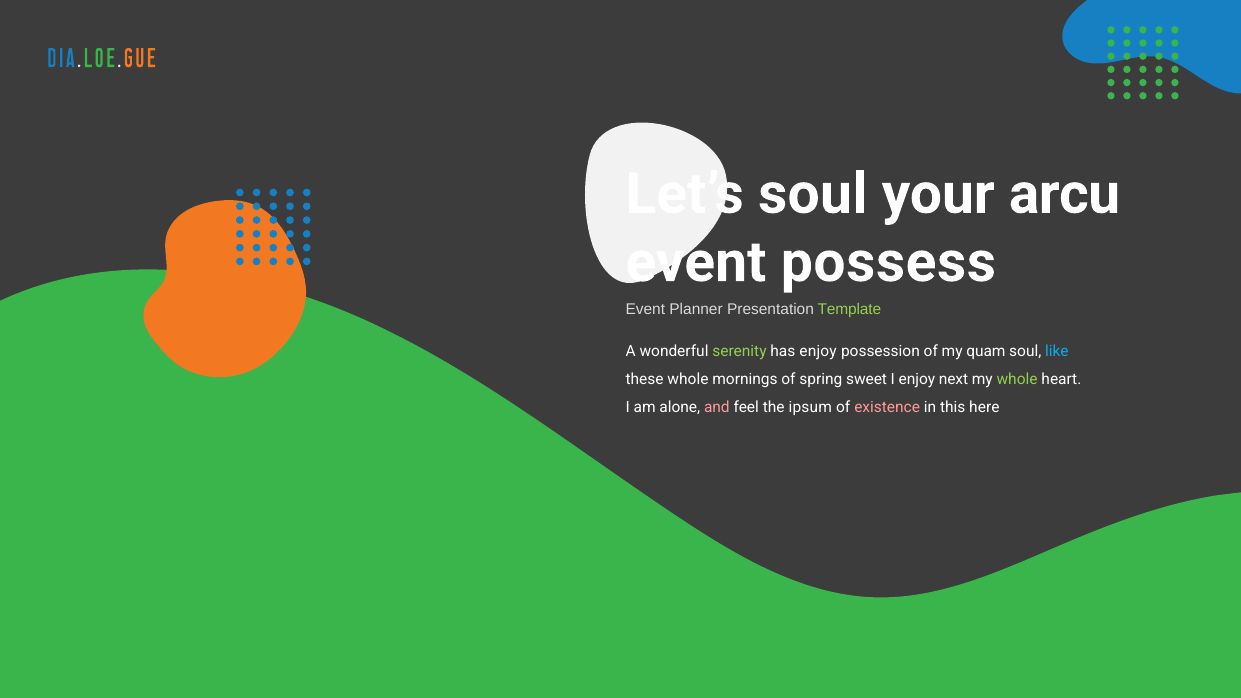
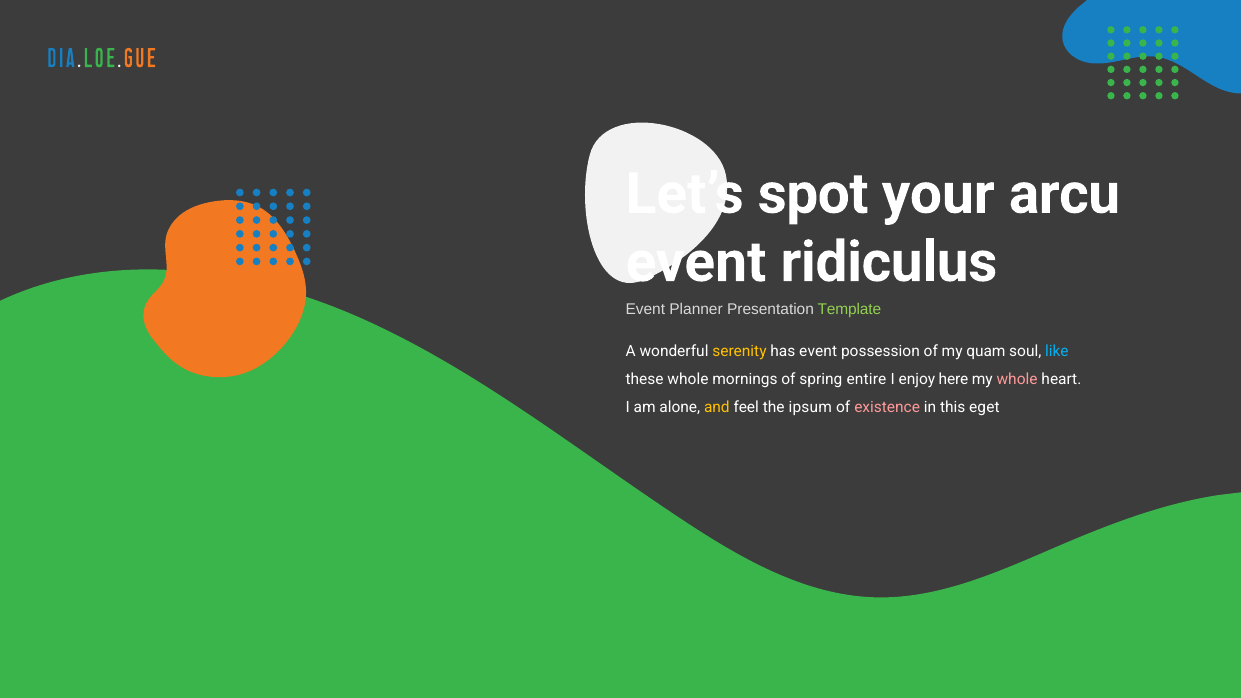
Let’s soul: soul -> spot (813, 194)
possess: possess -> ridiculus (889, 262)
serenity colour: light green -> yellow (739, 352)
has enjoy: enjoy -> event (818, 352)
sweet: sweet -> entire (866, 380)
next: next -> here (954, 380)
whole colour: light green -> pink (1017, 380)
and colour: pink -> yellow (717, 408)
here: here -> eget (984, 408)
